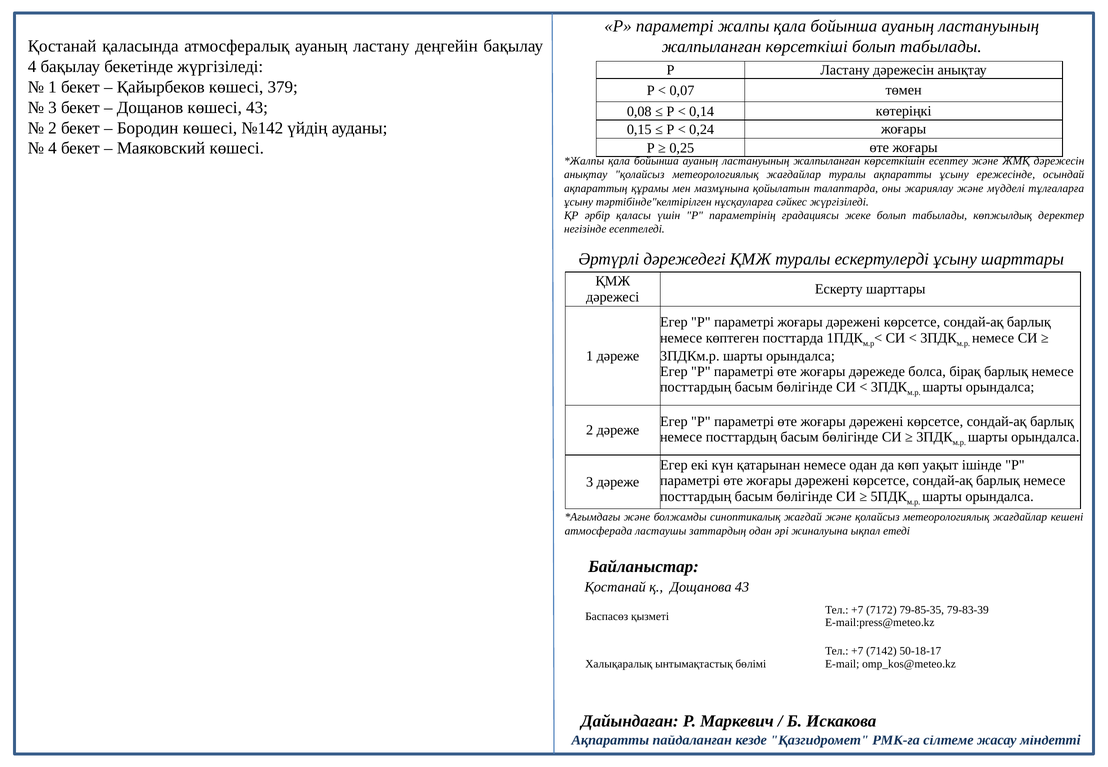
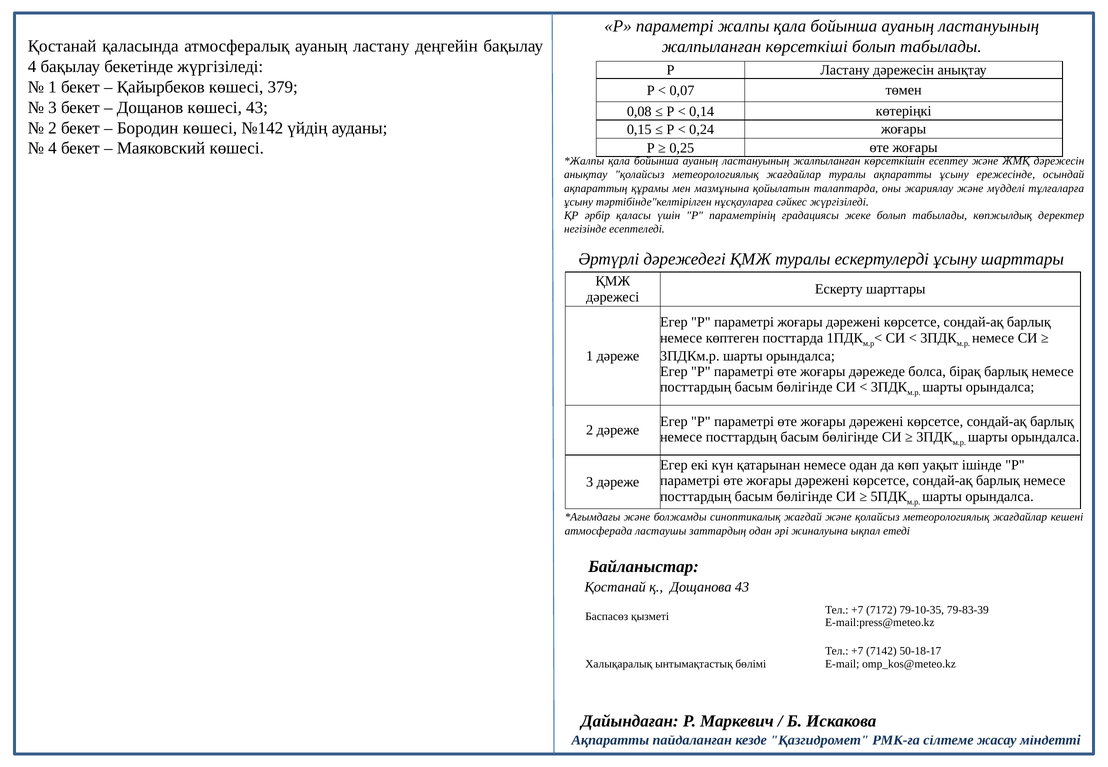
79-85-35: 79-85-35 -> 79-10-35 (922, 610)
